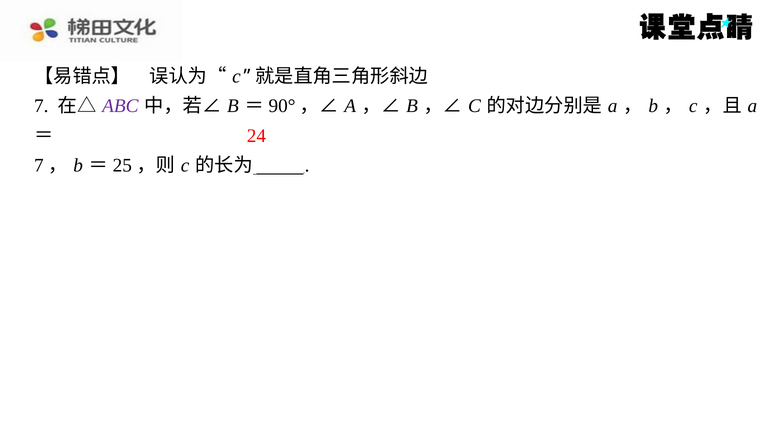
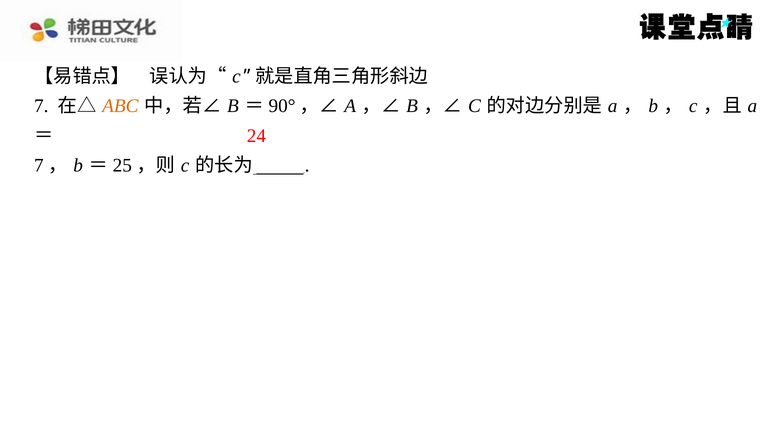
ABC colour: purple -> orange (120, 106)
